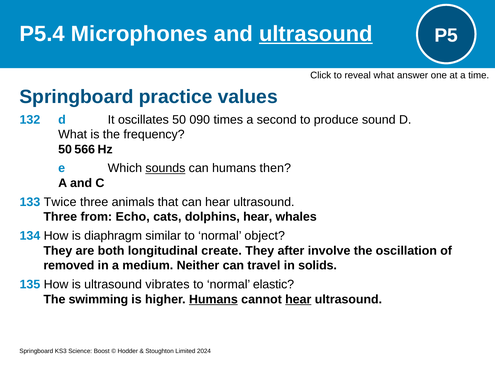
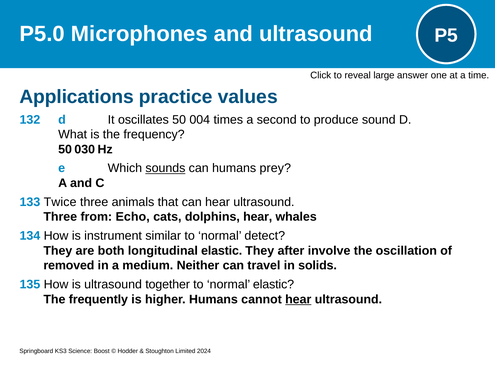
P5.4: P5.4 -> P5.0 (42, 34)
ultrasound underline: present -> none (316, 34)
reveal what: what -> large (384, 75)
Springboard: Springboard -> Applications (77, 97)
090: 090 -> 004 (200, 120)
566: 566 -> 030 (85, 149)
then: then -> prey (275, 168)
diaphragm: diaphragm -> instrument (113, 236)
object: object -> detect (265, 236)
longitudinal create: create -> elastic (222, 251)
vibrates: vibrates -> together (168, 285)
swimming: swimming -> frequently (98, 300)
Humans underline: present -> none (213, 300)
